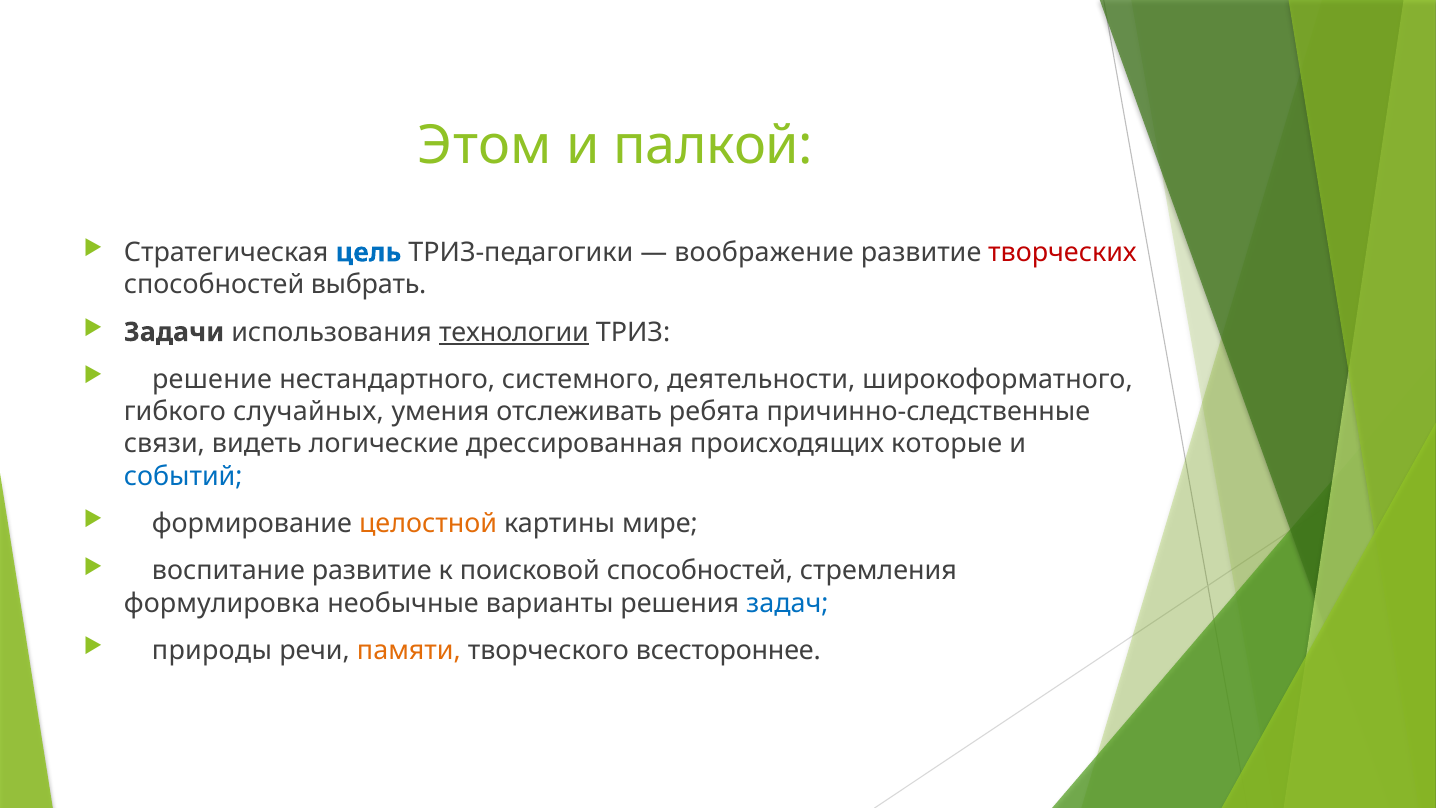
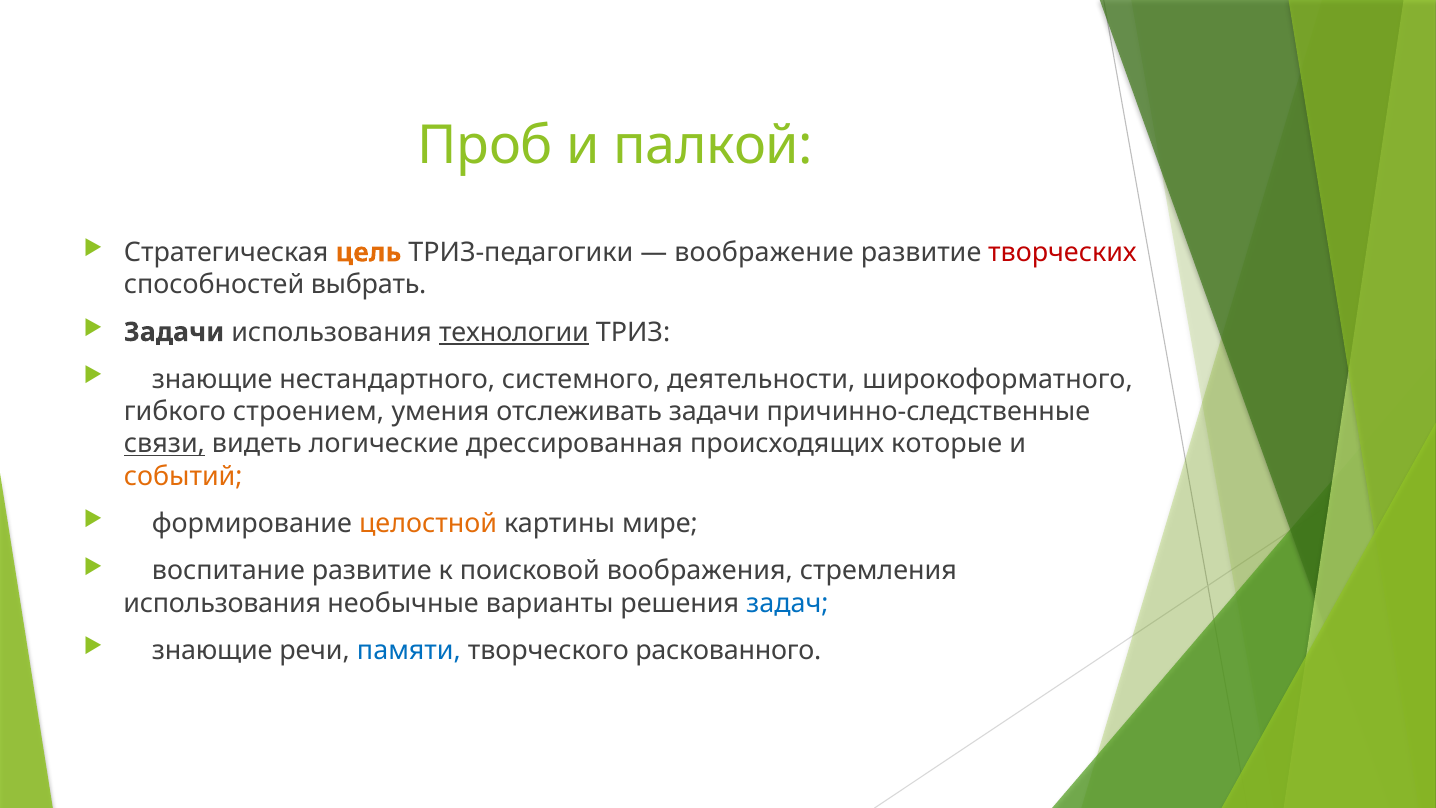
Этом: Этом -> Проб (485, 146)
цель colour: blue -> orange (369, 252)
решение: решение -> знающие (212, 379)
случайных: случайных -> строением (308, 412)
отслеживать ребята: ребята -> задачи (714, 412)
связи underline: none -> present (164, 444)
событий colour: blue -> orange (183, 476)
поисковой способностей: способностей -> воображения (700, 571)
формулировка: формулировка -> использования (222, 603)
природы: природы -> знающие (212, 650)
памяти colour: orange -> blue (409, 650)
всестороннее: всестороннее -> раскованного (728, 650)
